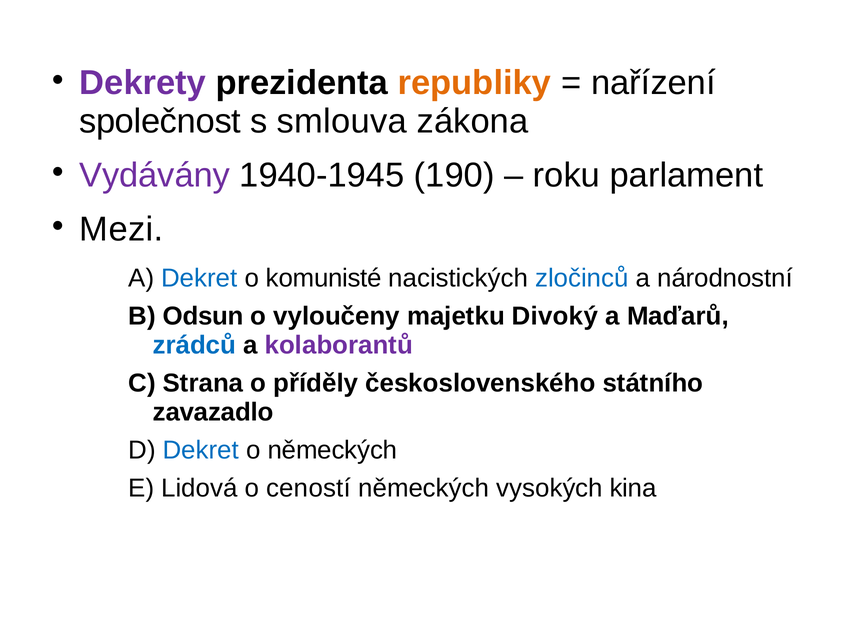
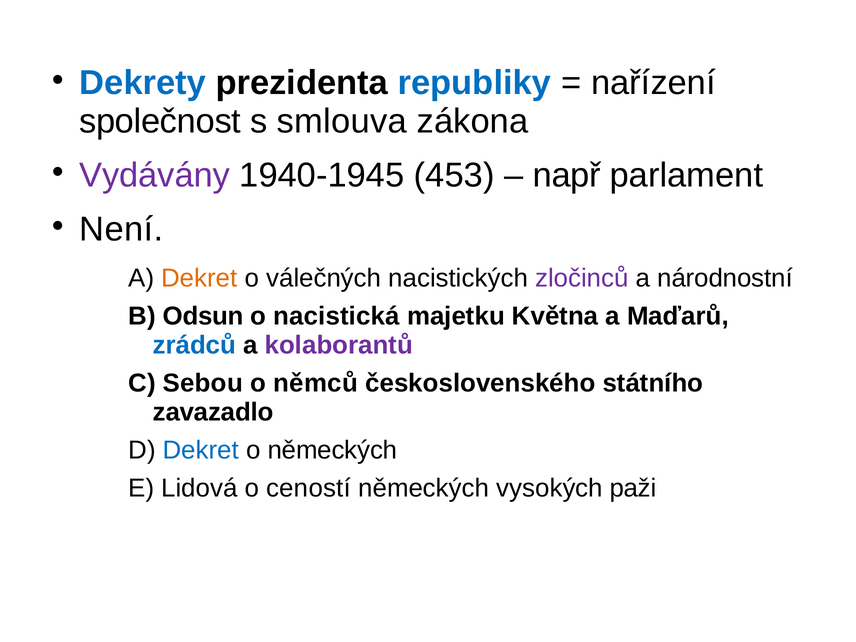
Dekrety colour: purple -> blue (143, 83)
republiky colour: orange -> blue (474, 83)
190: 190 -> 453 (454, 175)
roku: roku -> např (567, 175)
Mezi: Mezi -> Není (121, 229)
Dekret colour: blue -> orange (199, 278)
komunisté: komunisté -> válečných (324, 278)
zločinců colour: blue -> purple (582, 278)
vyloučeny: vyloučeny -> nacistická (336, 316)
Divoký: Divoký -> Května (555, 316)
Strana: Strana -> Sebou (203, 383)
příděly: příděly -> němců (316, 383)
kina: kina -> paži (633, 488)
